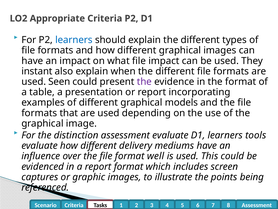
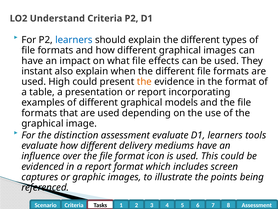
Appropriate: Appropriate -> Understand (57, 18)
file impact: impact -> effects (164, 61)
Seen: Seen -> High (59, 82)
the colour: purple -> orange (144, 82)
well: well -> icon (156, 156)
